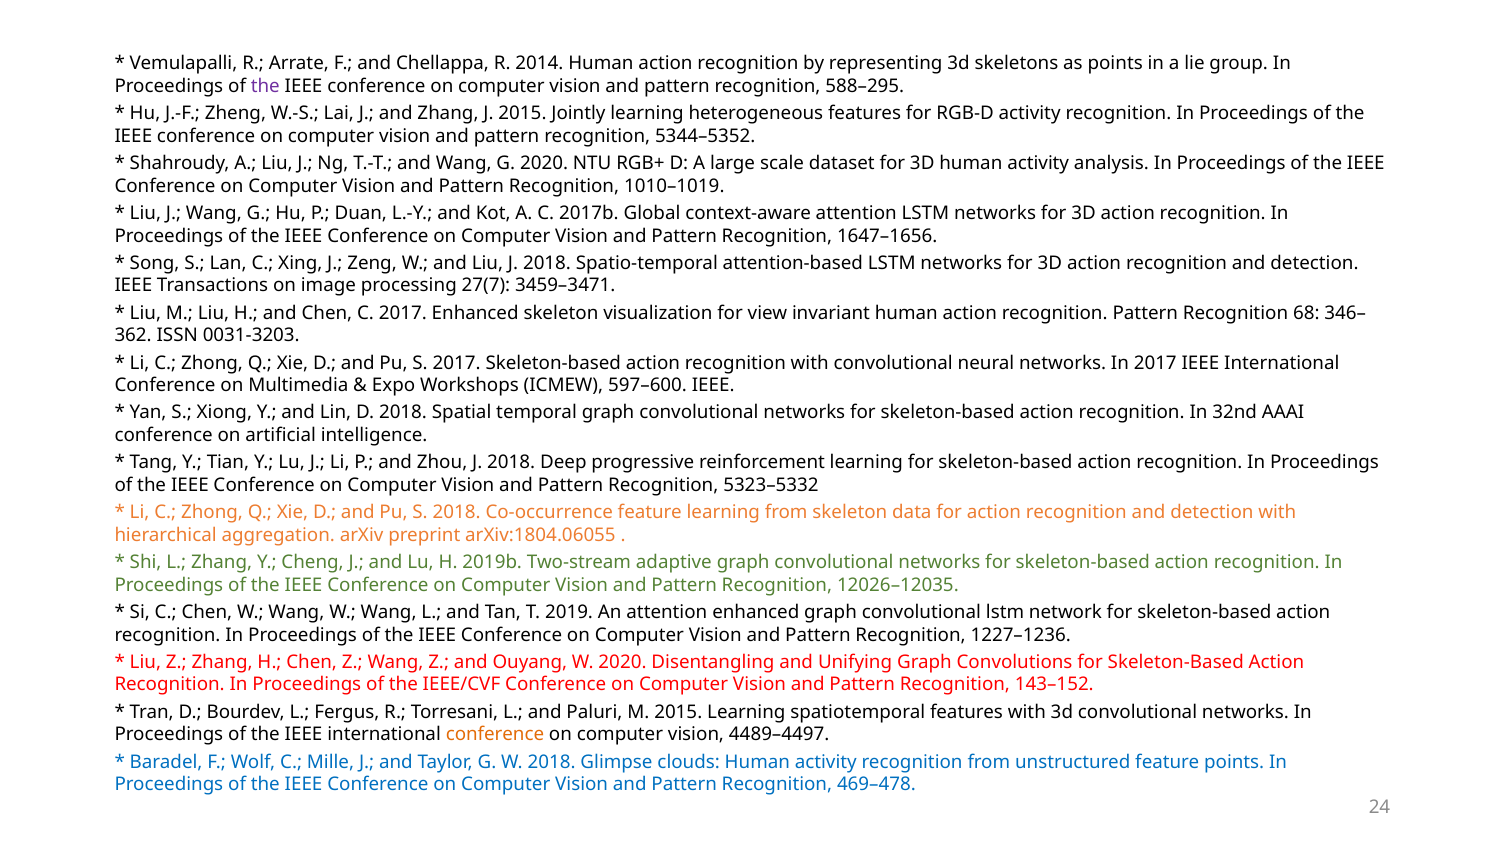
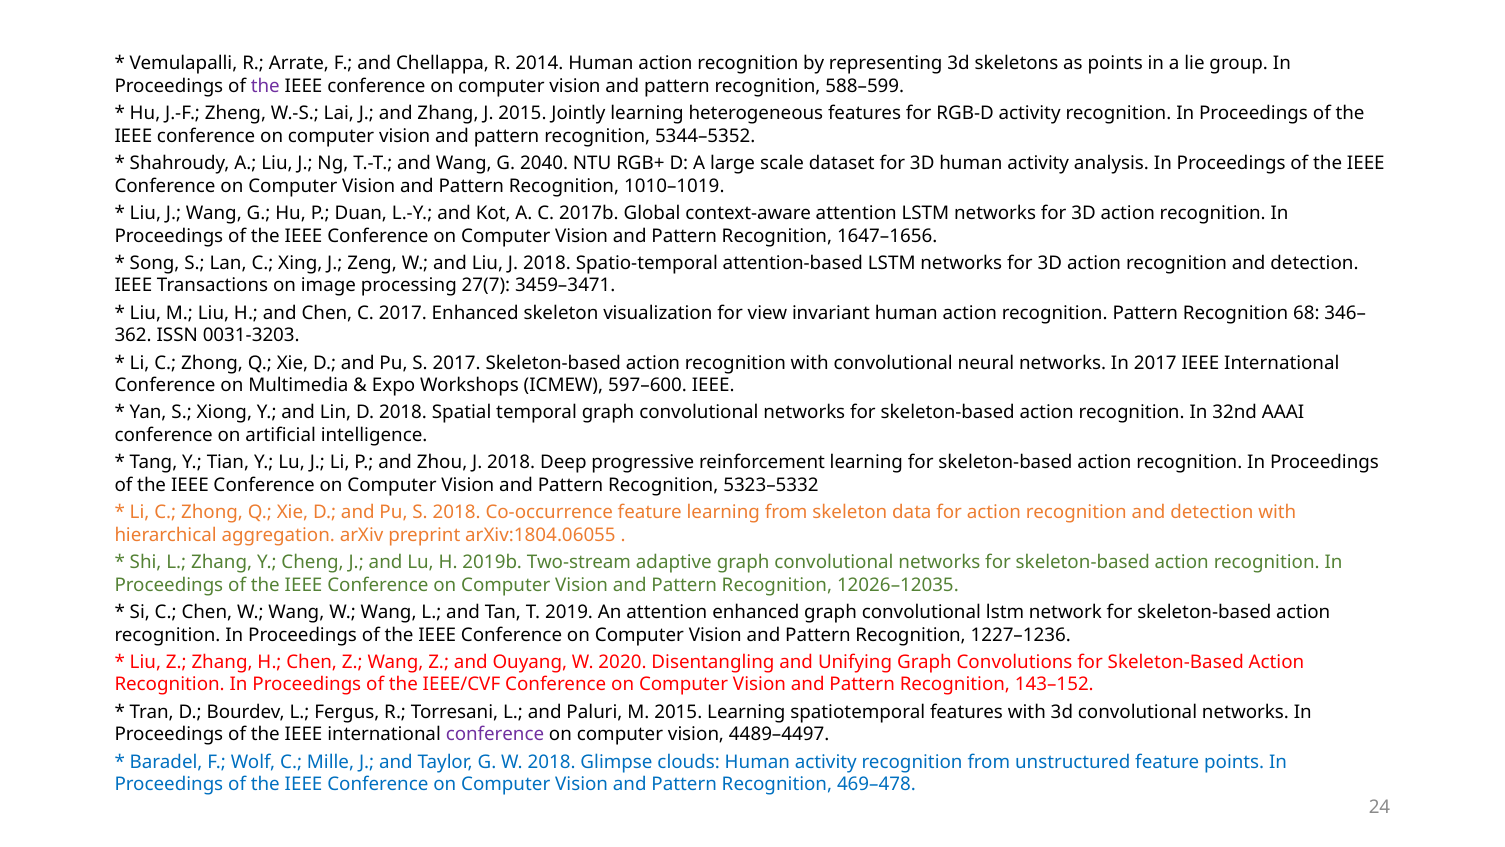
588–295: 588–295 -> 588–599 (865, 86)
G 2020: 2020 -> 2040 (544, 163)
conference colour: orange -> purple (495, 734)
